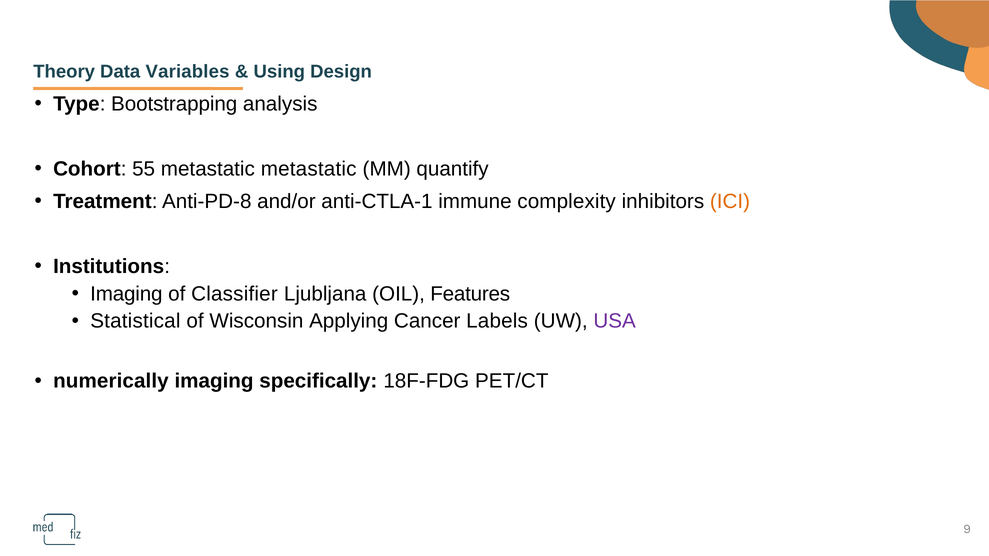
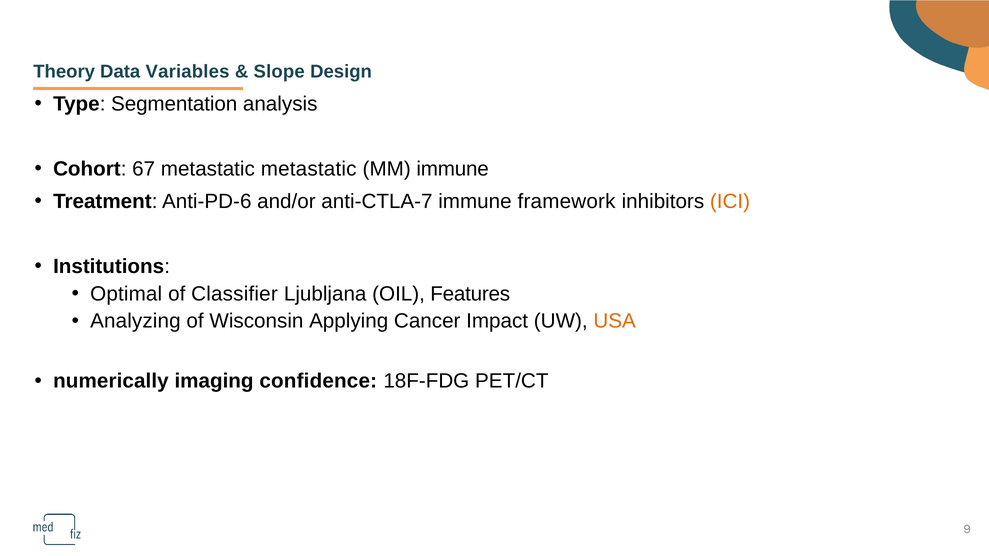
Using: Using -> Slope (279, 71)
Bootstrapping: Bootstrapping -> Segmentation (174, 104)
55: 55 -> 67 (144, 169)
MM quantify: quantify -> immune (453, 169)
Anti-PD-8: Anti-PD-8 -> Anti-PD-6 (207, 201)
anti-CTLA-1: anti-CTLA-1 -> anti-CTLA-7 (377, 201)
complexity: complexity -> framework (567, 201)
Imaging: Imaging -> Optimal (126, 294)
Statistical: Statistical -> Analyzing (135, 321)
Labels: Labels -> Impact (497, 321)
USA colour: purple -> orange (615, 321)
specifically: specifically -> confidence (318, 381)
